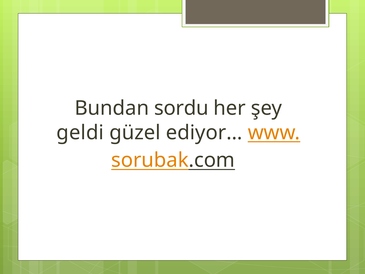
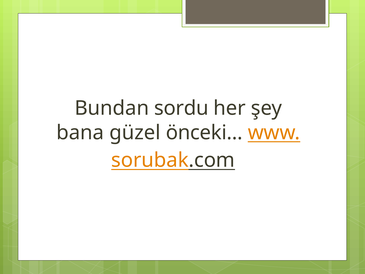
geldi: geldi -> bana (80, 132)
ediyor…: ediyor… -> önceki… (204, 132)
